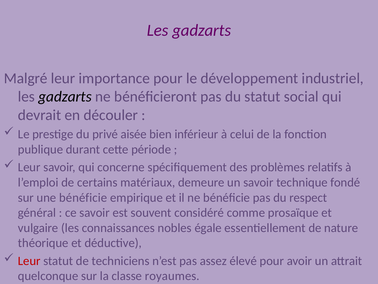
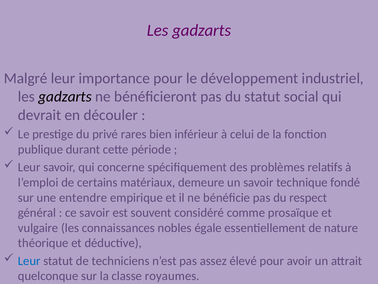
aisée: aisée -> rares (134, 134)
une bénéficie: bénéficie -> entendre (83, 197)
Leur colour: red -> blue (29, 260)
